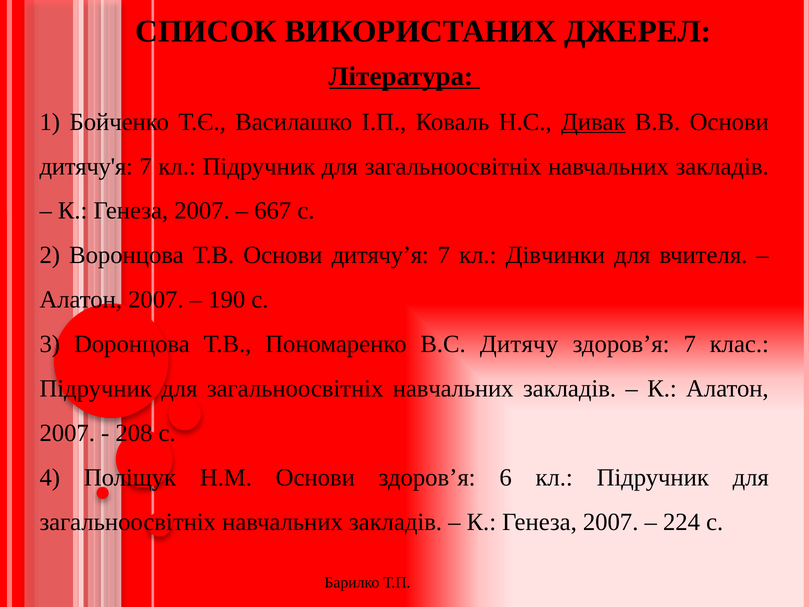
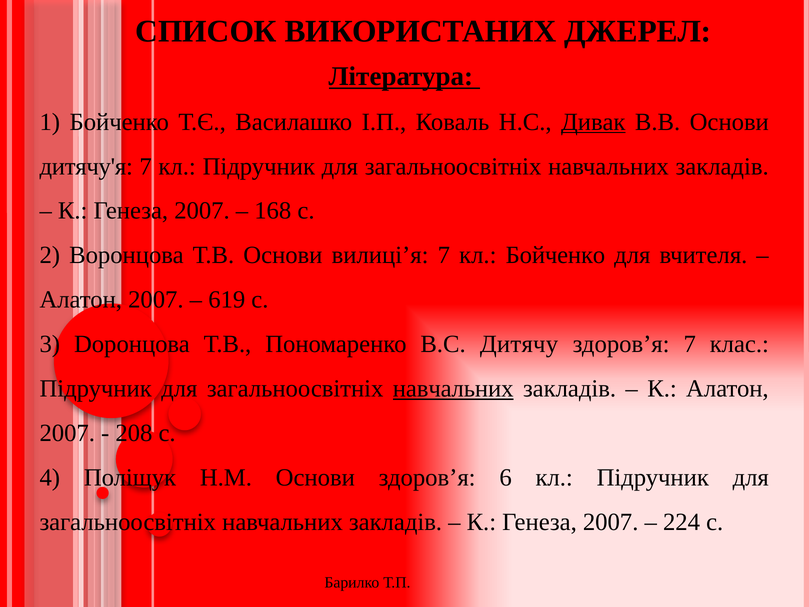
667: 667 -> 168 (273, 211)
дитячу’я: дитячу’я -> вилиці’я (380, 255)
кл Дівчинки: Дівчинки -> Бойченко (555, 255)
190: 190 -> 619 (227, 300)
навчальних underline: none -> present (453, 389)
